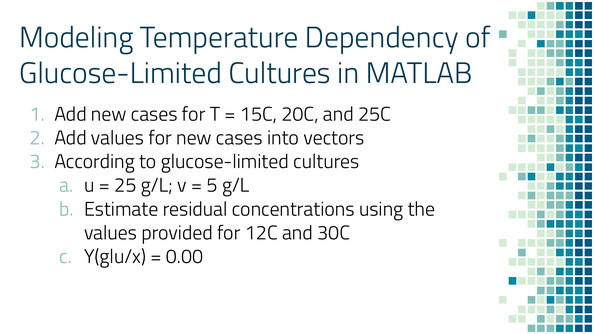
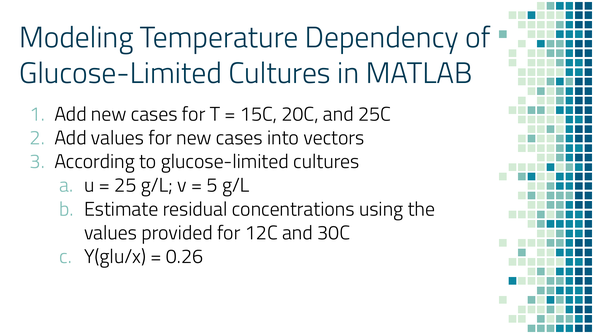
0.00: 0.00 -> 0.26 (185, 257)
